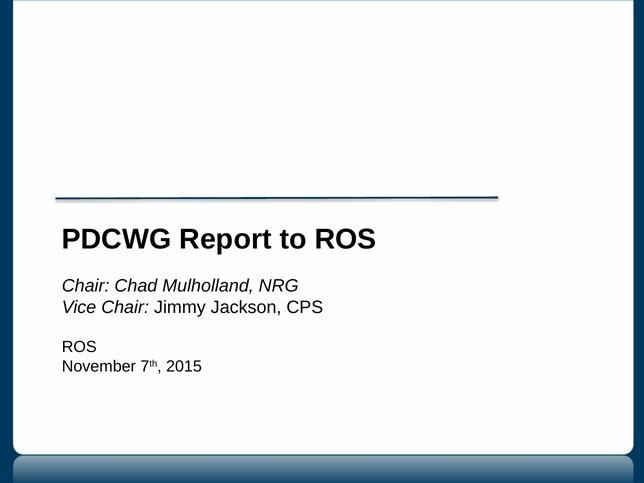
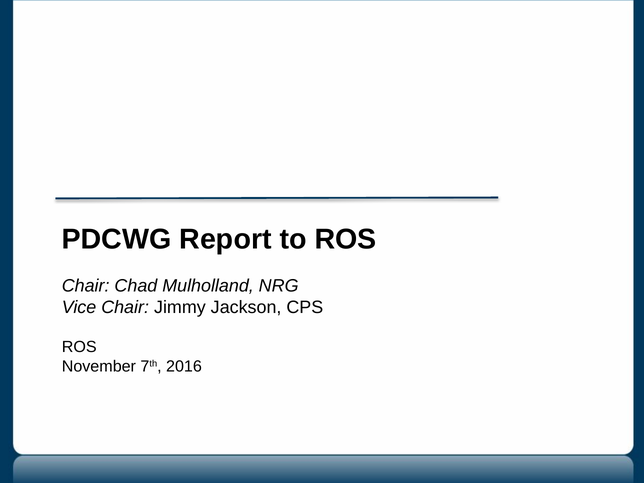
2015: 2015 -> 2016 (184, 366)
